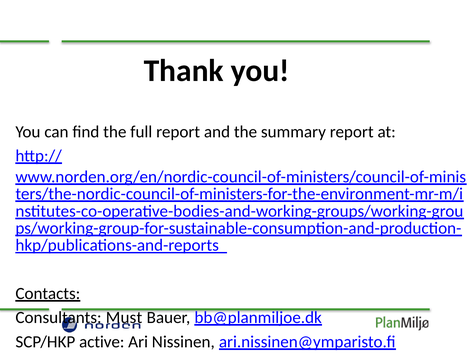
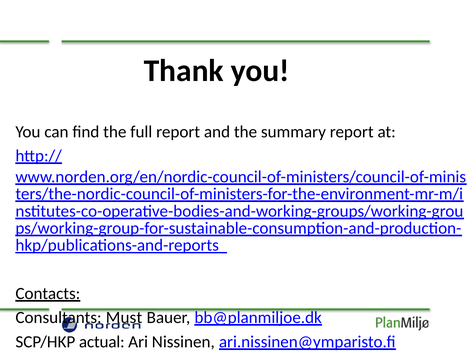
active: active -> actual (102, 342)
